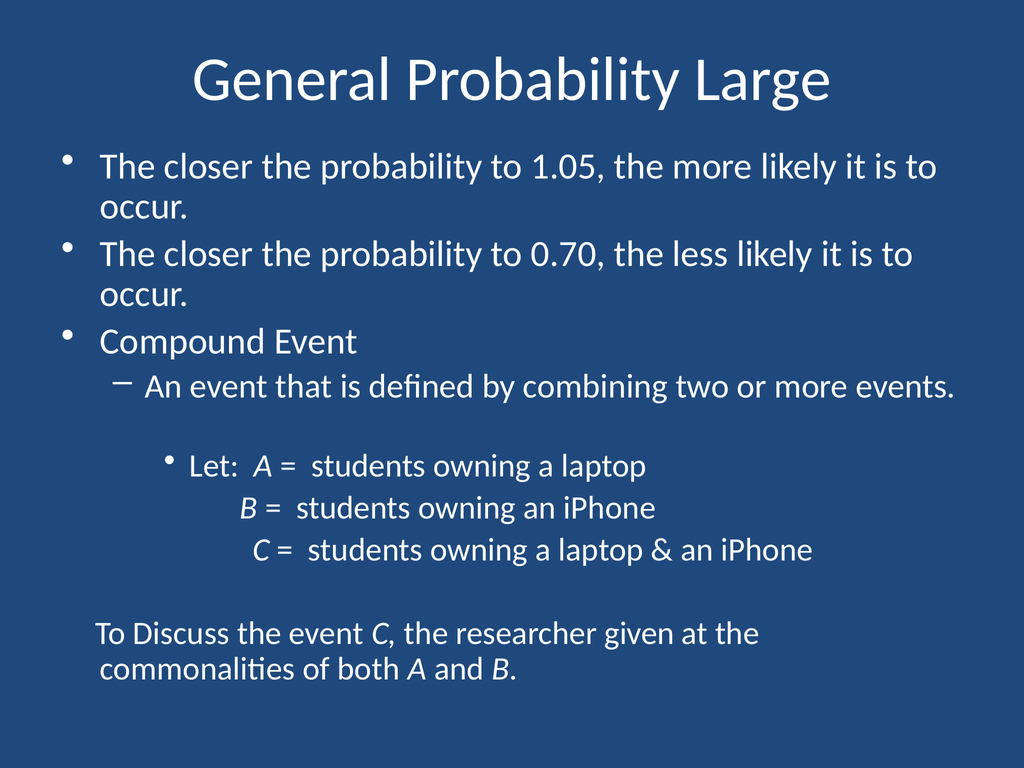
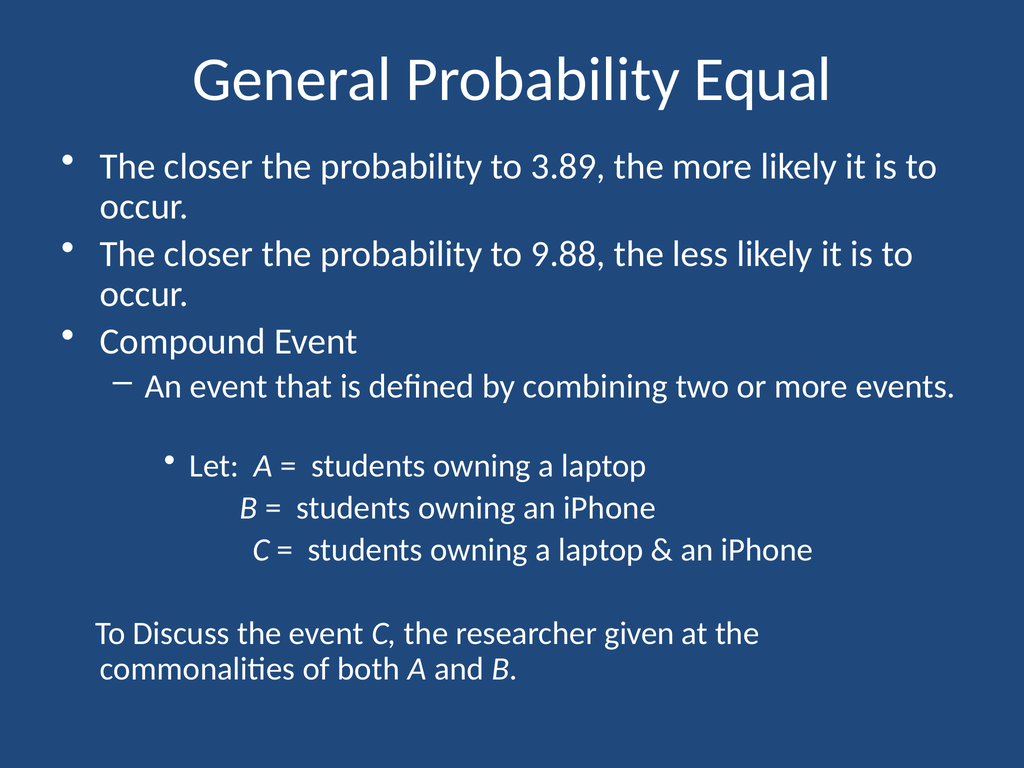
Large: Large -> Equal (763, 79)
1.05: 1.05 -> 3.89 (568, 166)
0.70: 0.70 -> 9.88 (568, 254)
